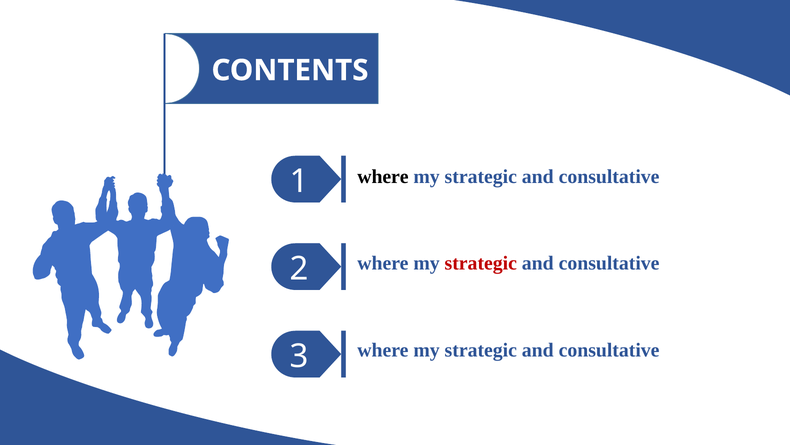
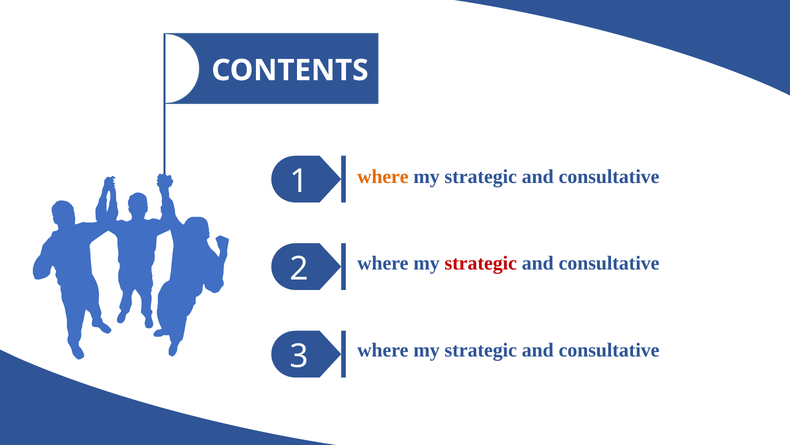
where colour: black -> orange (383, 176)
